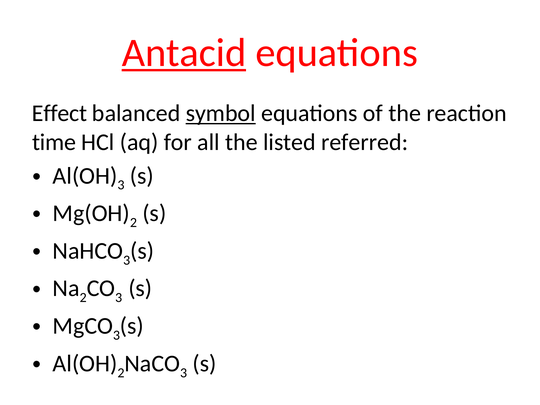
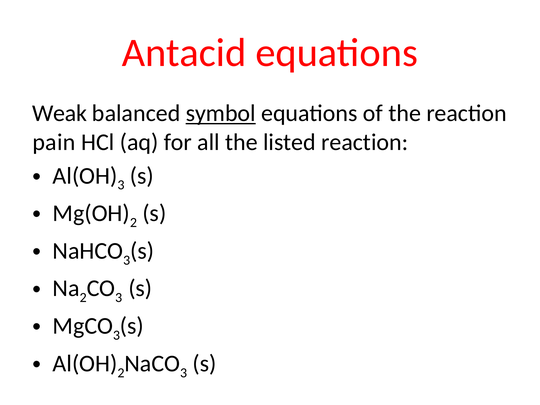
Antacid underline: present -> none (184, 53)
Effect: Effect -> Weak (60, 113)
time: time -> pain (54, 142)
listed referred: referred -> reaction (365, 142)
